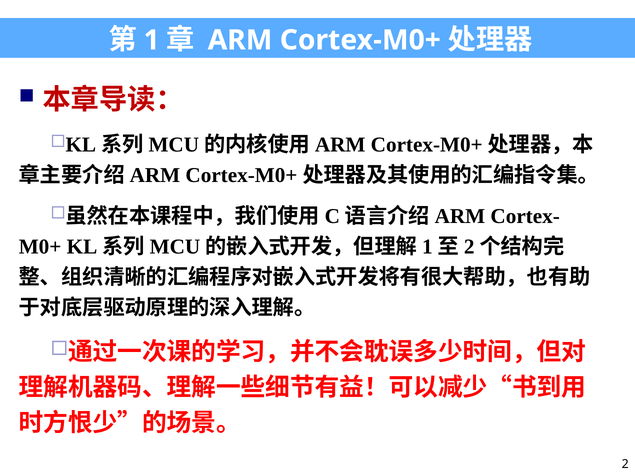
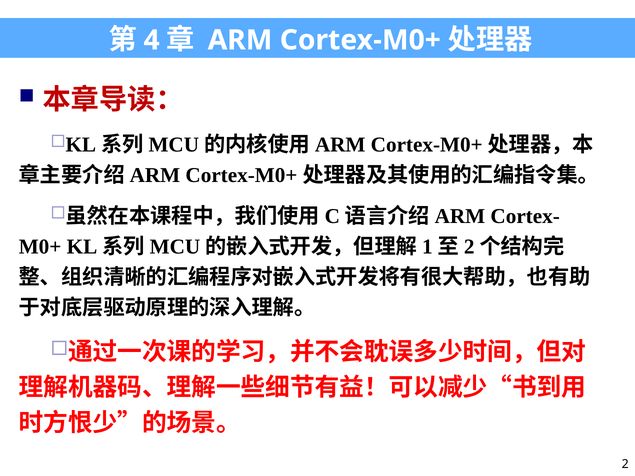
1: 1 -> 4 (152, 40)
